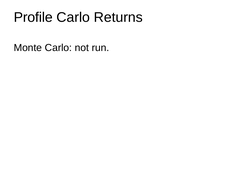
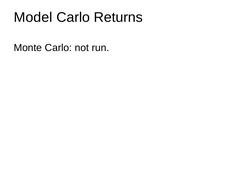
Profile: Profile -> Model (33, 17)
